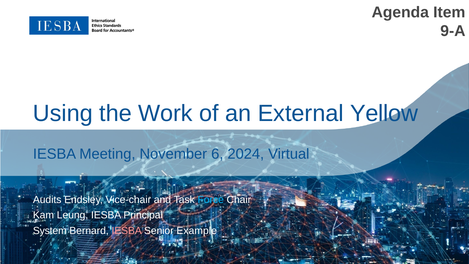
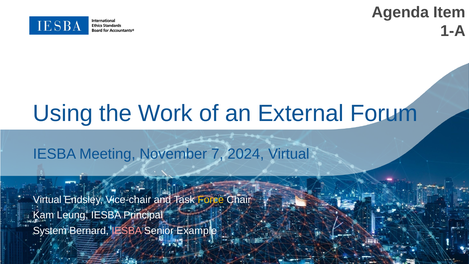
9-A: 9-A -> 1-A (453, 31)
Yellow: Yellow -> Forum (384, 113)
6: 6 -> 7 (217, 154)
Audits: Audits -> Virtual (47, 200)
Force colour: light blue -> yellow (211, 200)
